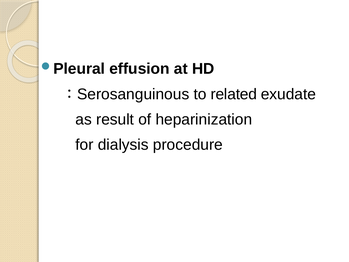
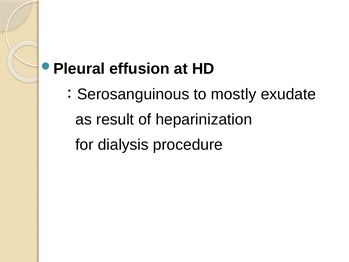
related: related -> mostly (234, 94)
